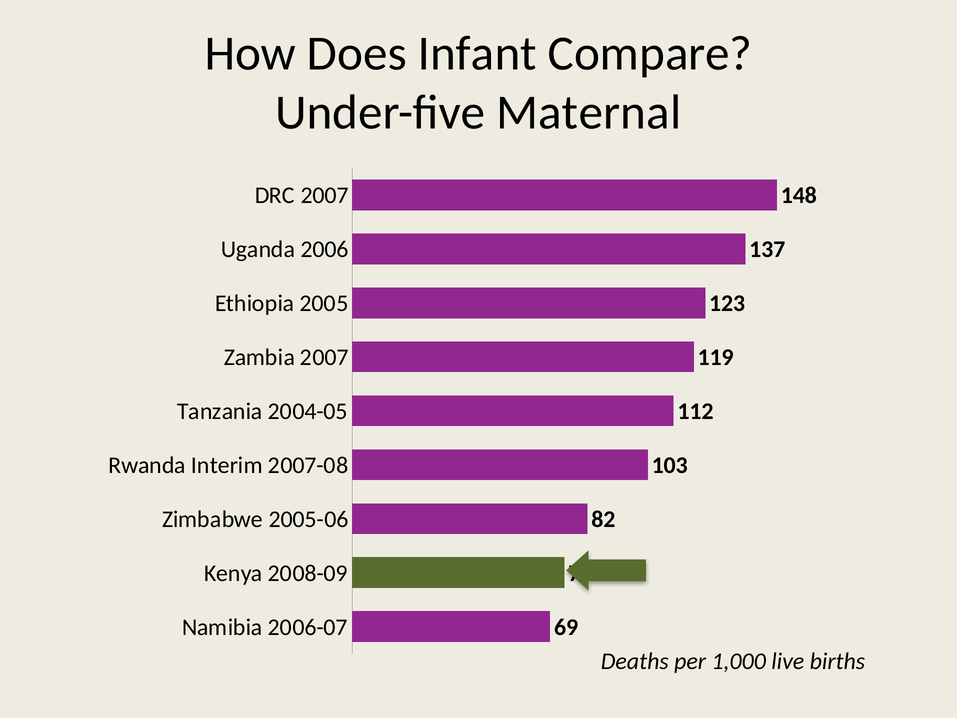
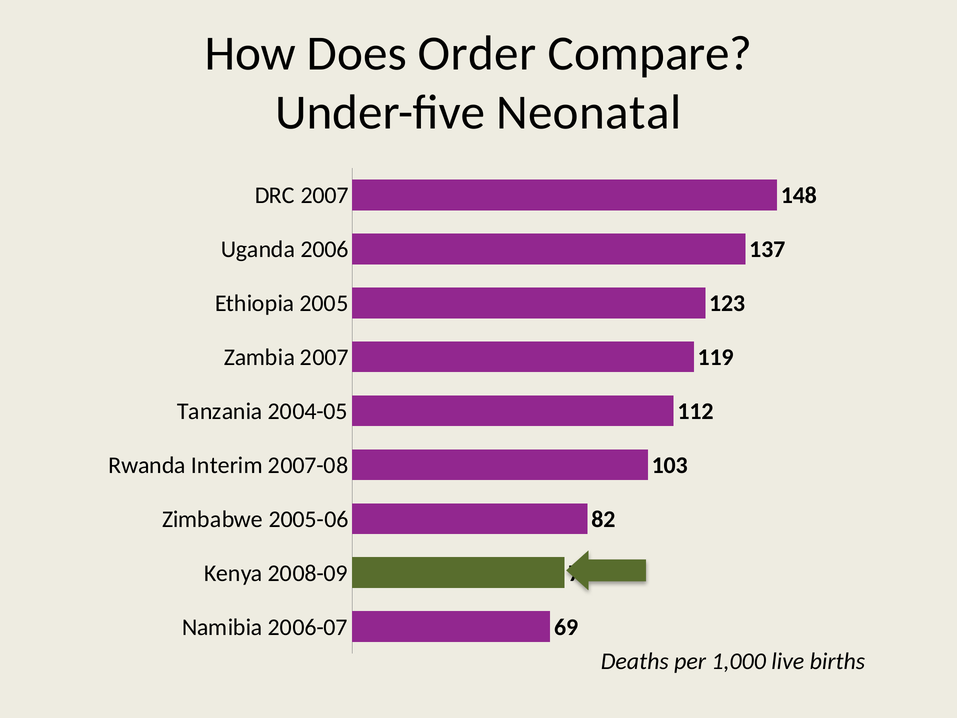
Infant: Infant -> Order (477, 54)
Maternal: Maternal -> Neonatal (589, 113)
